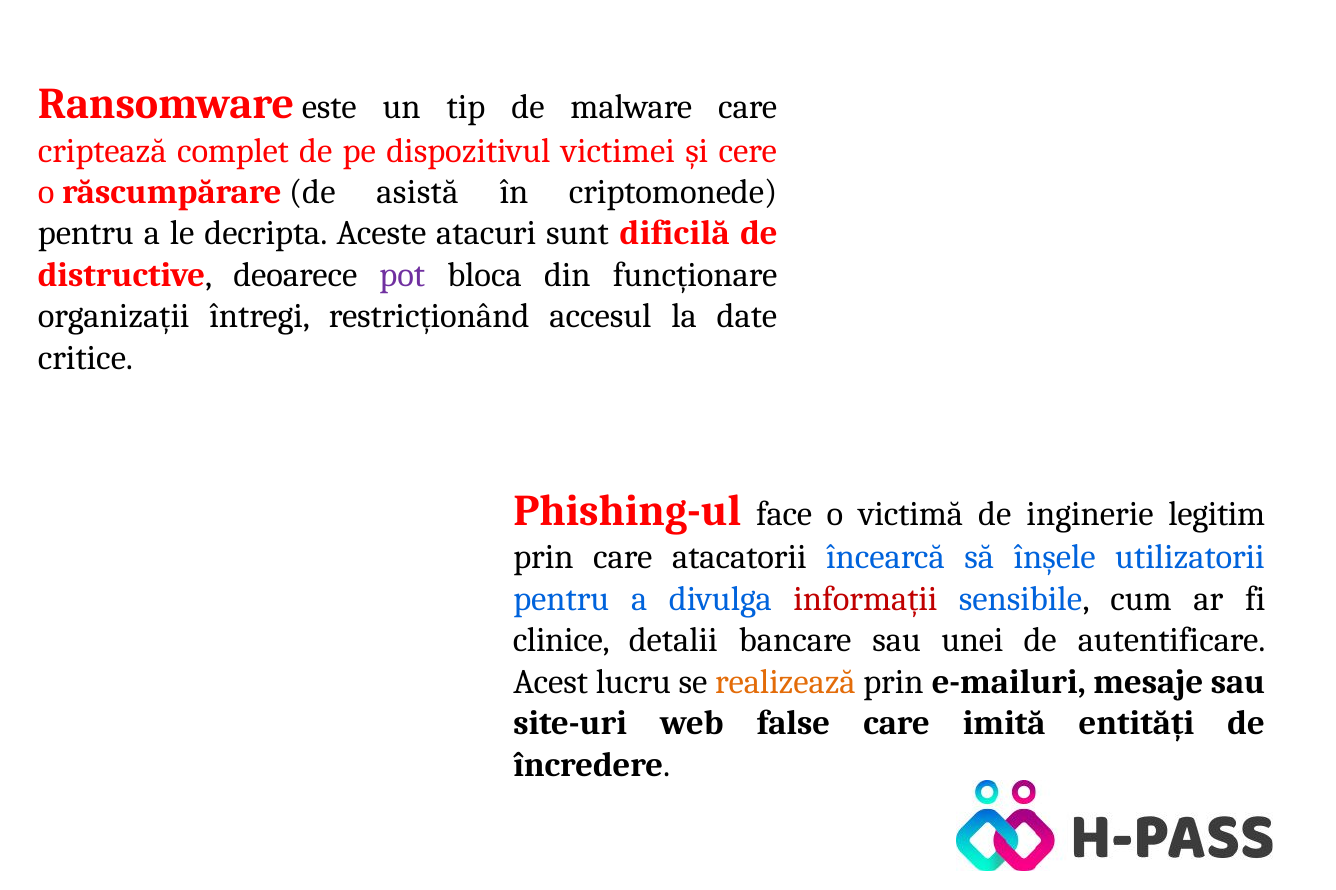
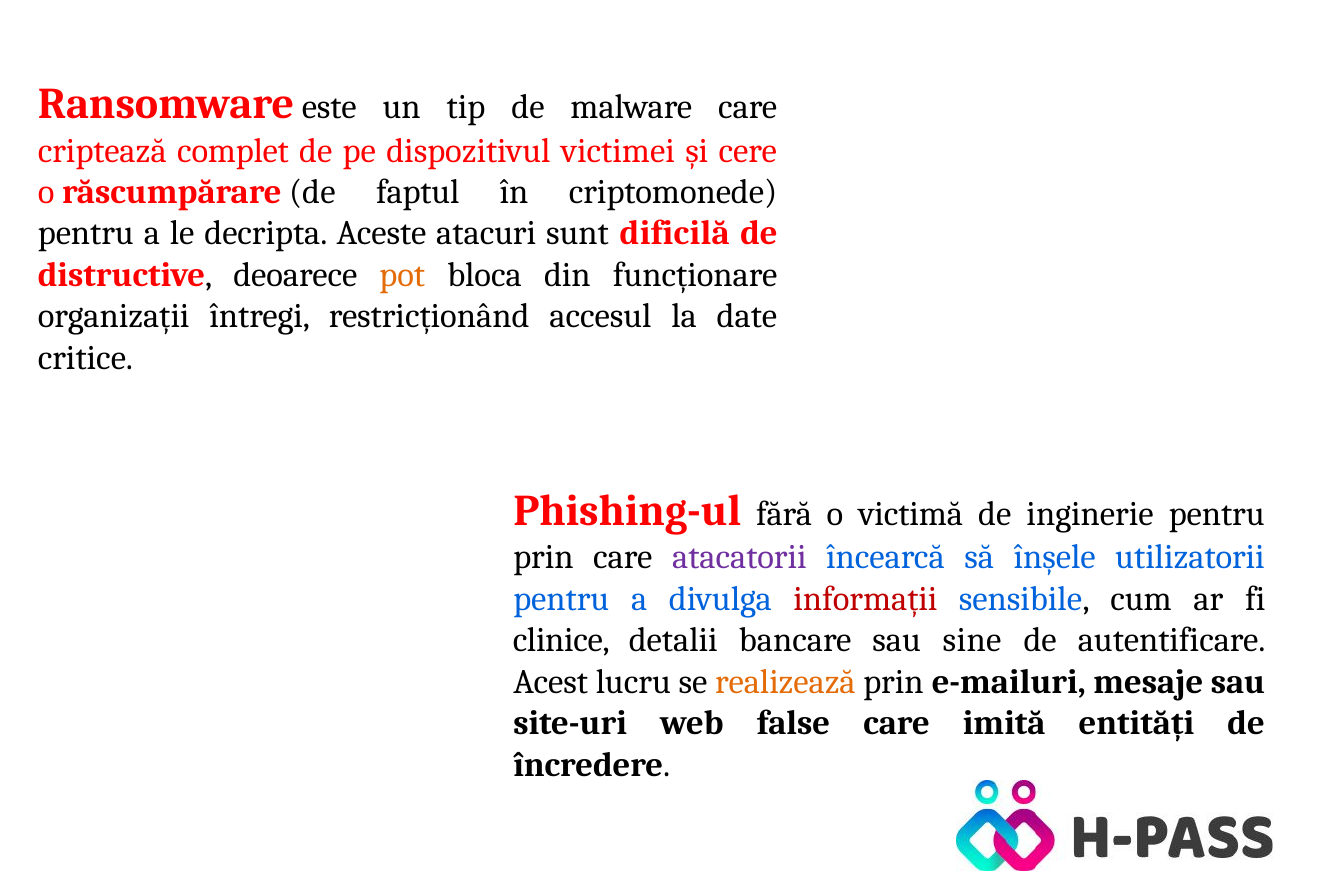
asistă: asistă -> faptul (418, 192)
pot colour: purple -> orange (402, 275)
face: face -> fără (784, 514)
inginerie legitim: legitim -> pentru (1217, 514)
atacatorii colour: black -> purple (739, 558)
unei: unei -> sine (972, 641)
